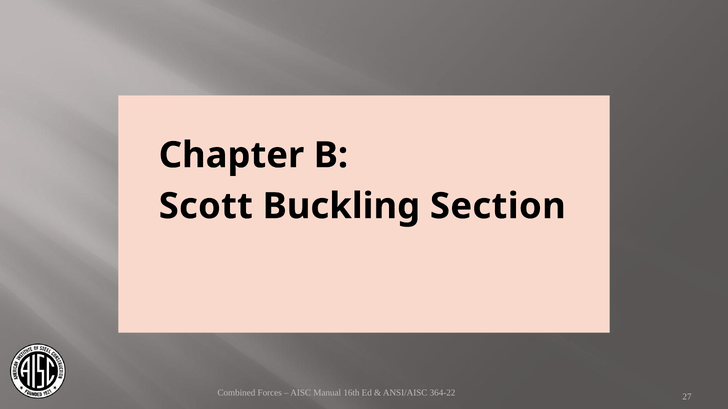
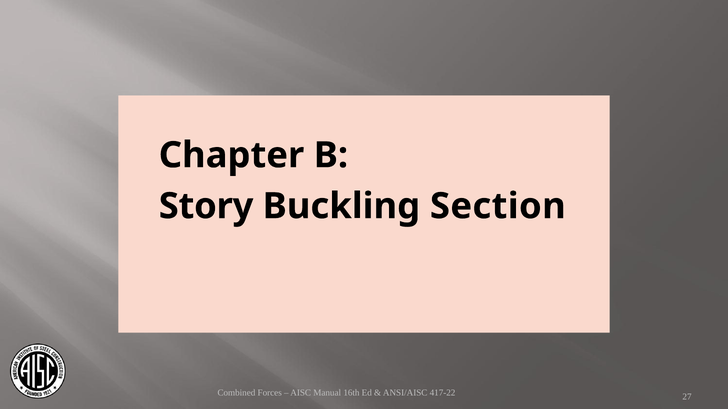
Scott: Scott -> Story (206, 206)
364-22: 364-22 -> 417-22 (443, 393)
